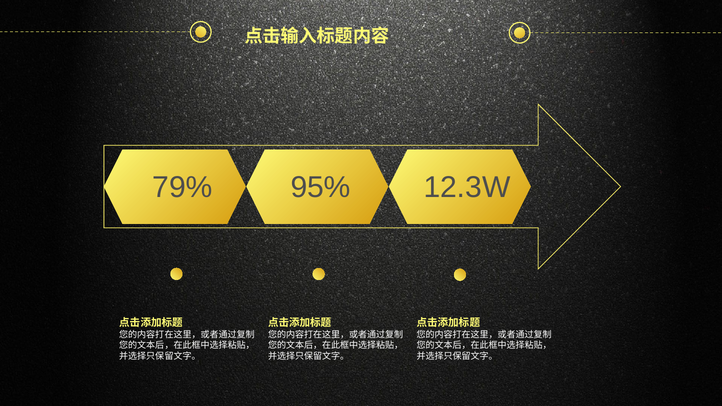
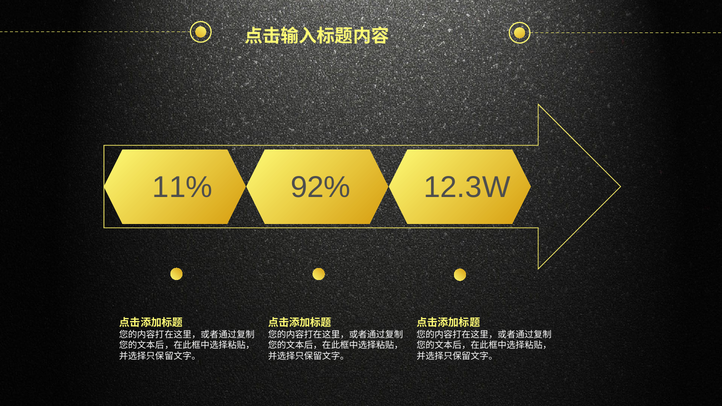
79%: 79% -> 11% (183, 188)
95%: 95% -> 92% (321, 188)
